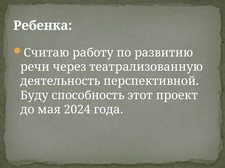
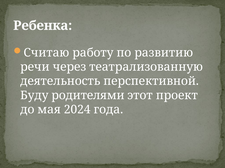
способность: способность -> родителями (88, 96)
